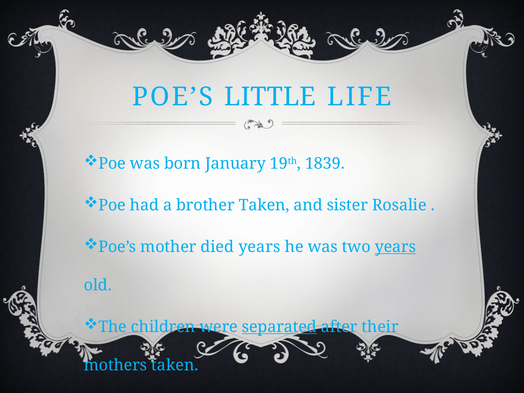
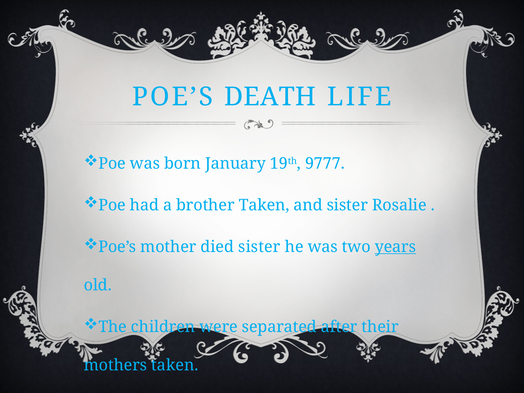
LITTLE: LITTLE -> DEATH (270, 97)
1839: 1839 -> 9777 (325, 164)
died years: years -> sister (259, 247)
separated underline: present -> none (279, 327)
